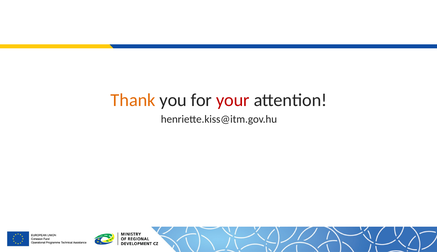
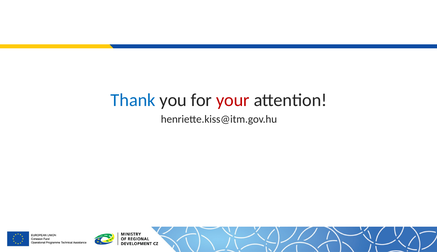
Thank colour: orange -> blue (133, 100)
